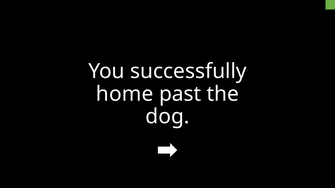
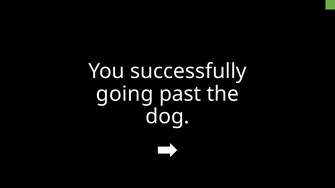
home: home -> going (125, 94)
